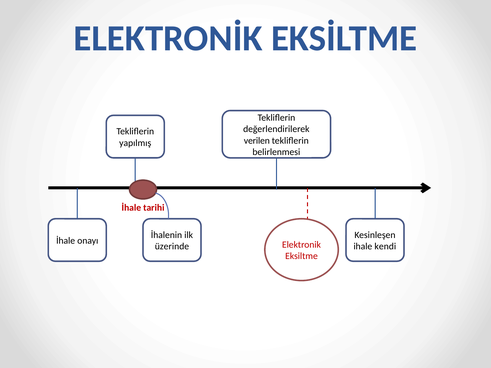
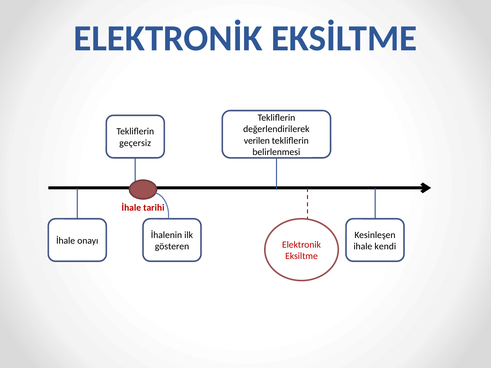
yapılmış: yapılmış -> geçersiz (135, 143)
üzerinde: üzerinde -> gösteren (172, 247)
